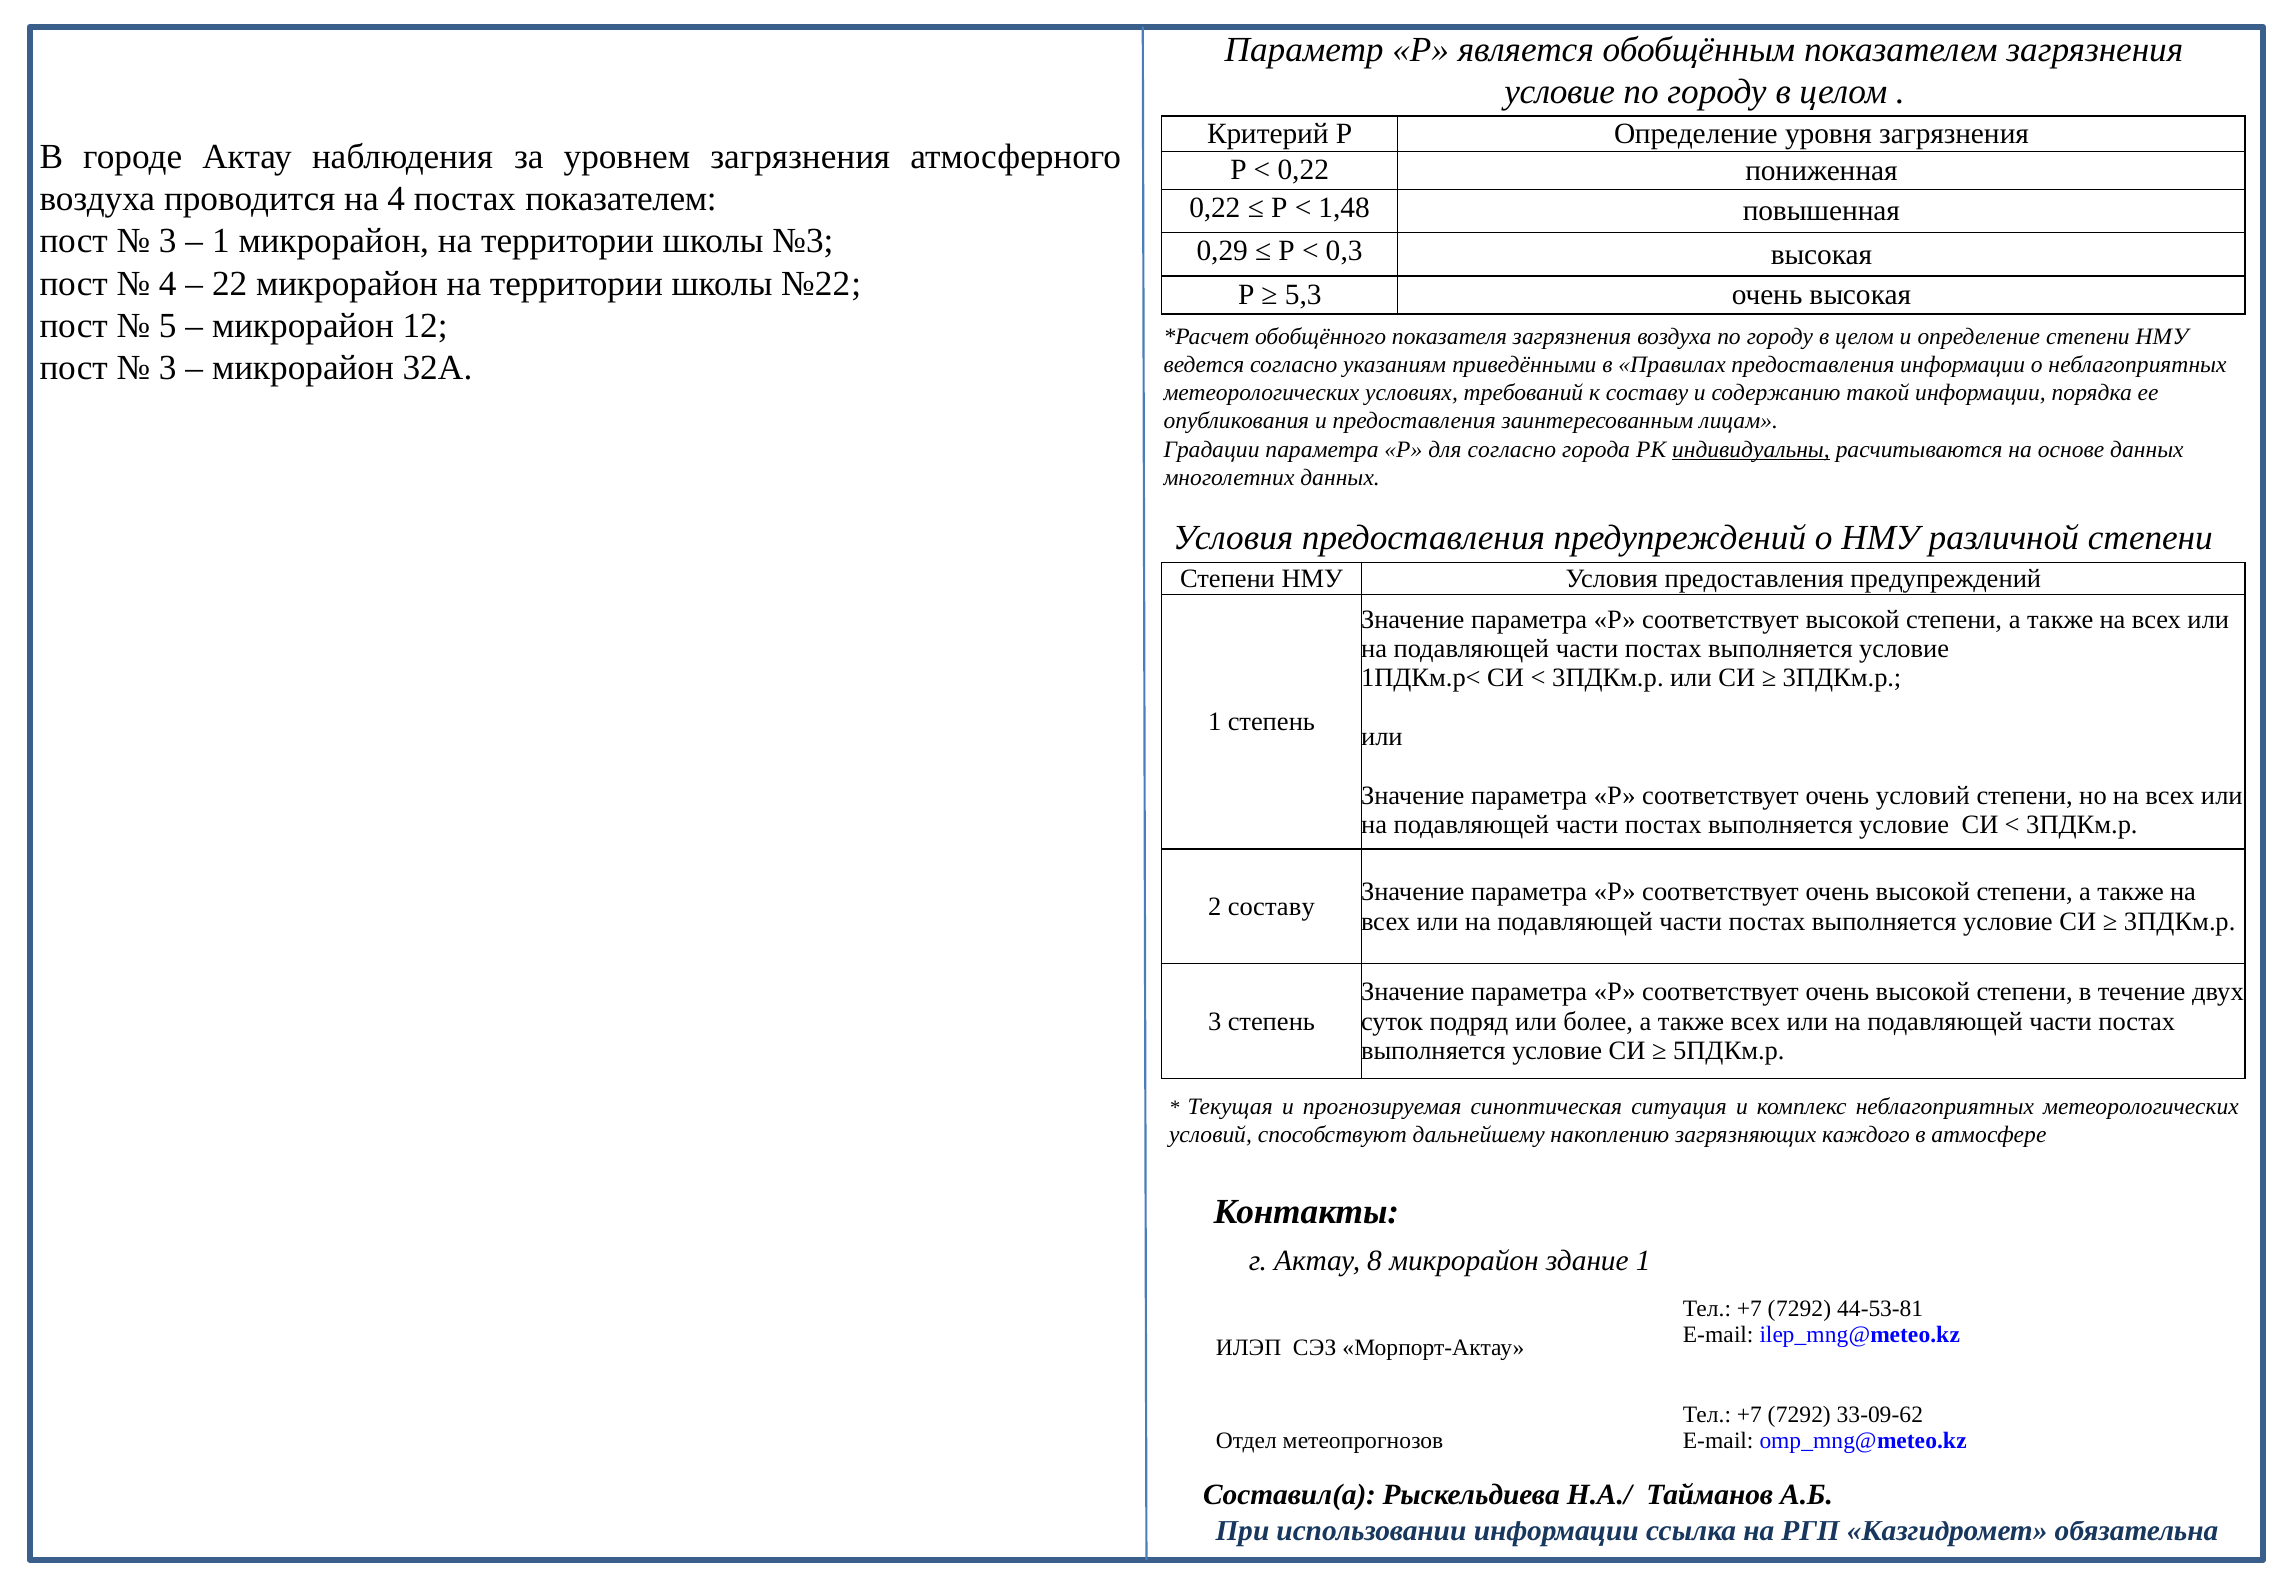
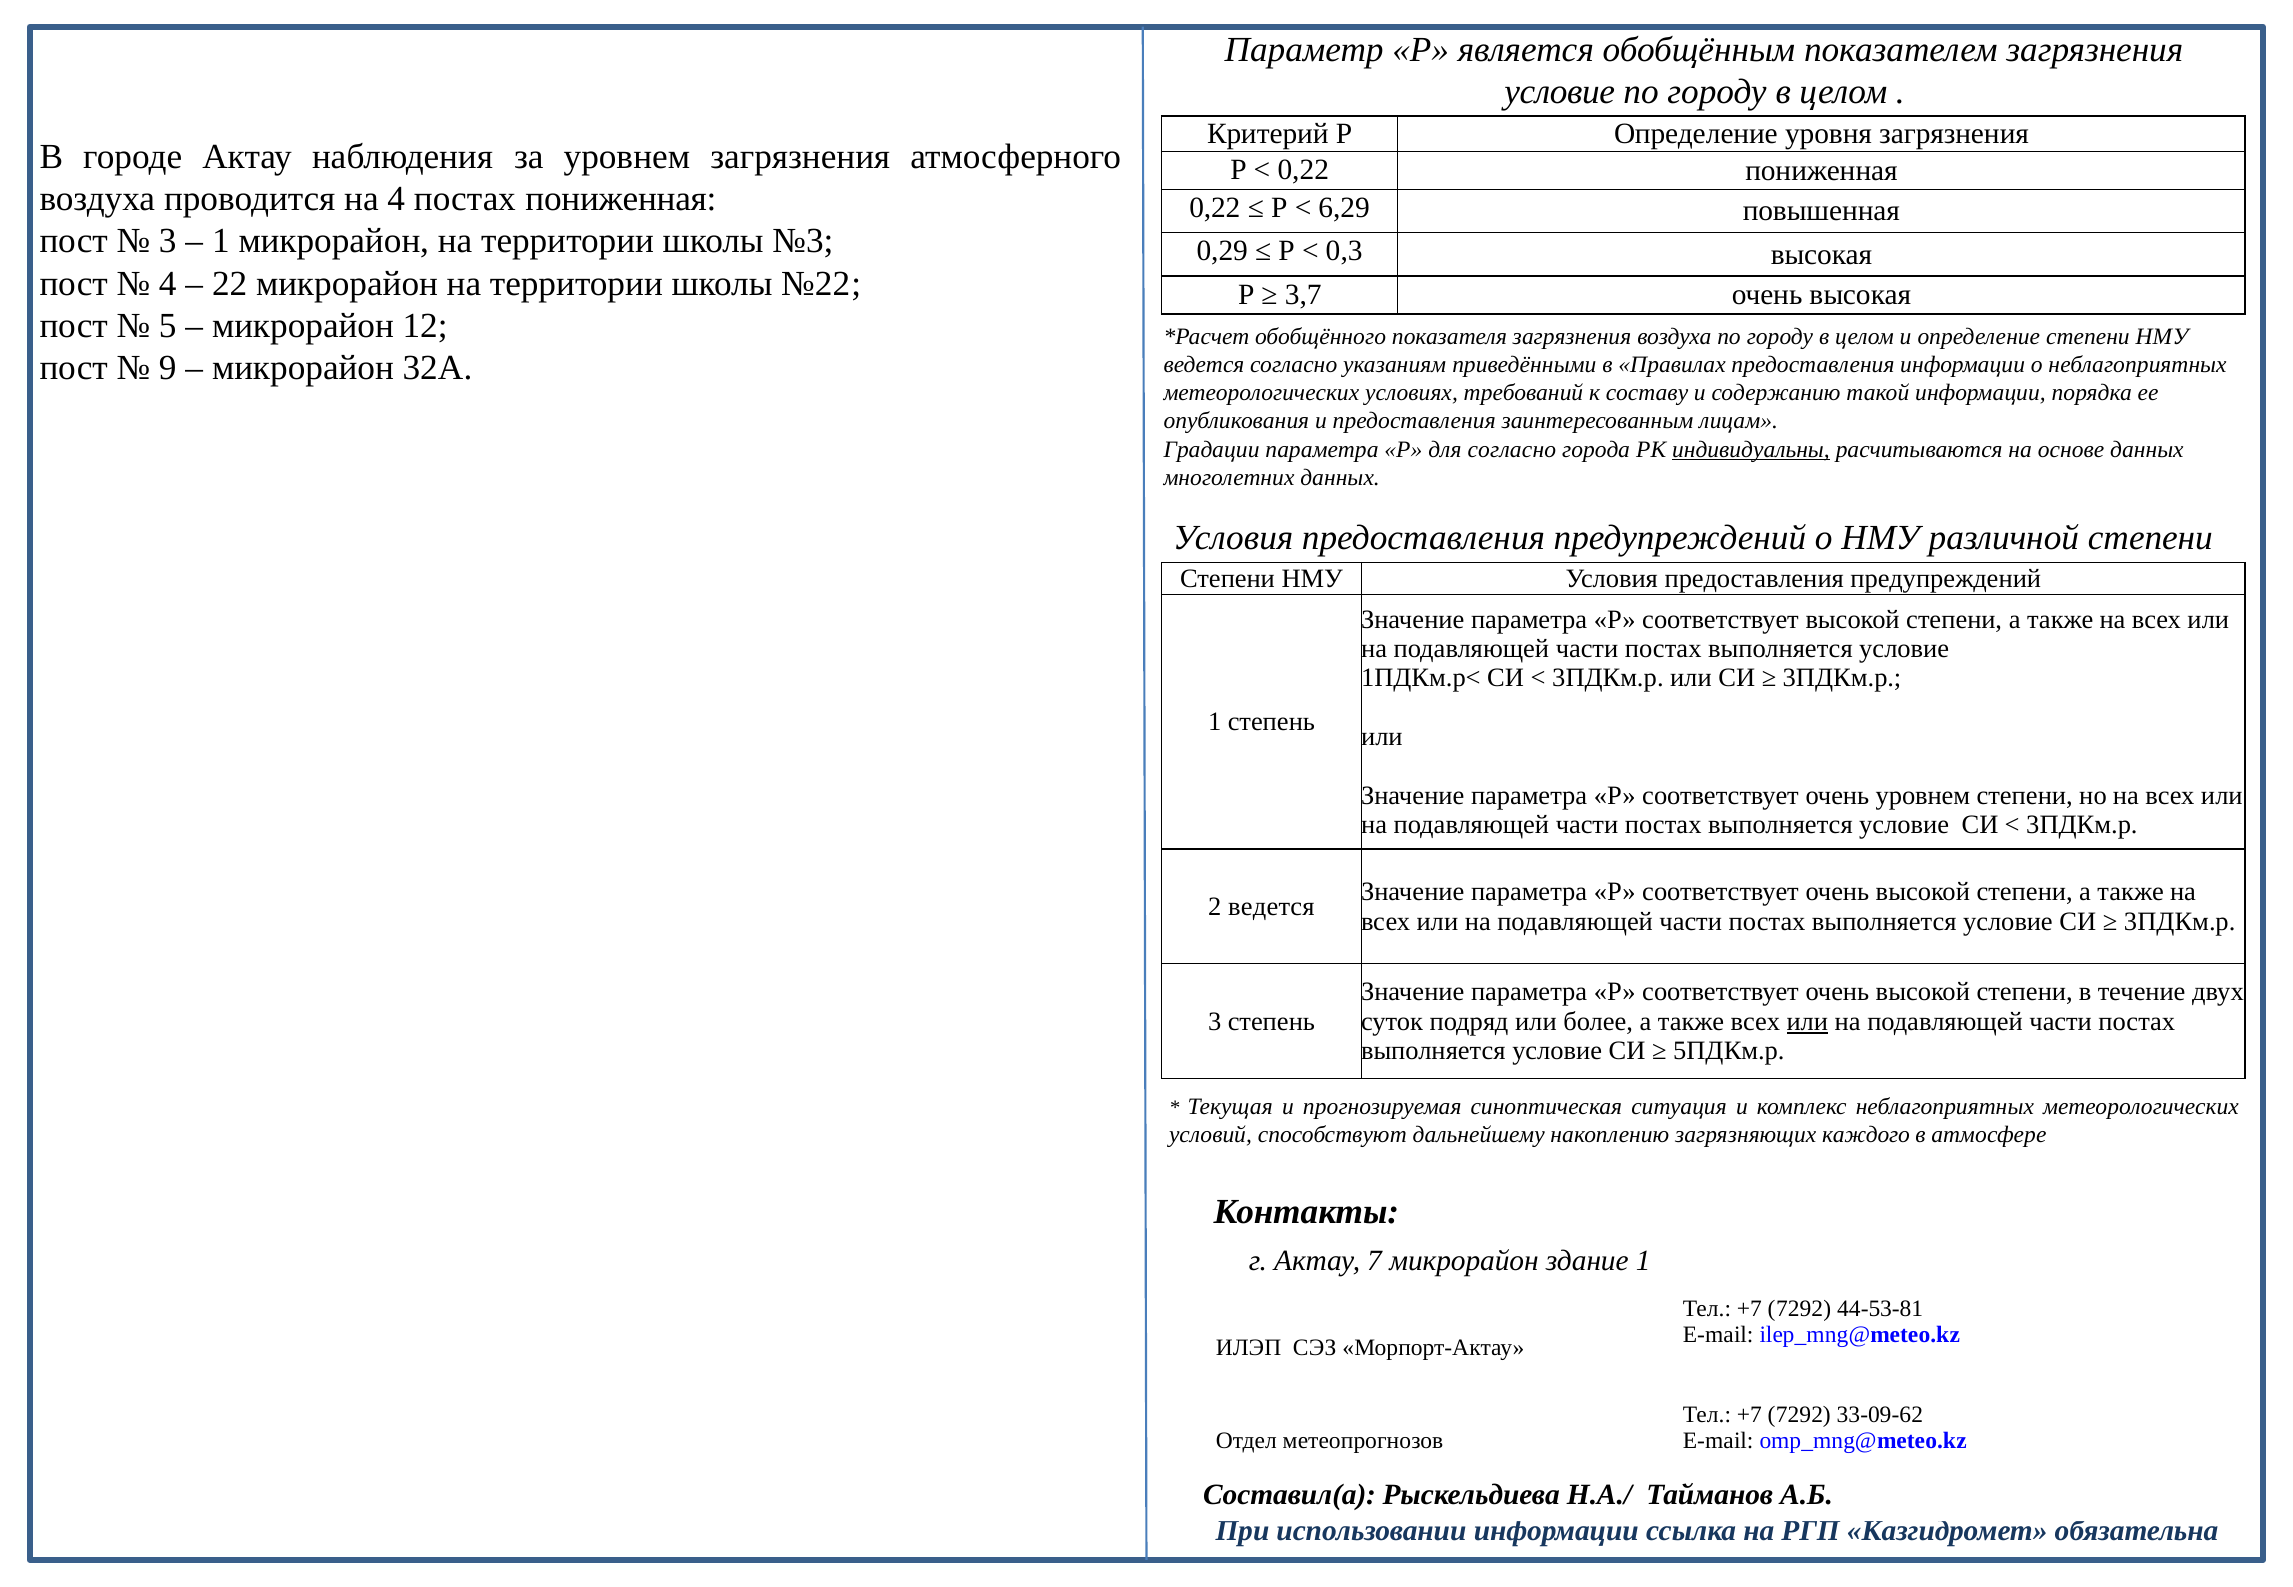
постах показателем: показателем -> пониженная (621, 199)
1,48: 1,48 -> 6,29 (1344, 208)
5,3: 5,3 -> 3,7 (1303, 295)
3: 3 -> 9 (168, 368)
очень условий: условий -> уровнем (1923, 796)
2 составу: составу -> ведется (1271, 907)
или underline: none -> present (1807, 1022)
8: 8 -> 7 (1375, 1261)
